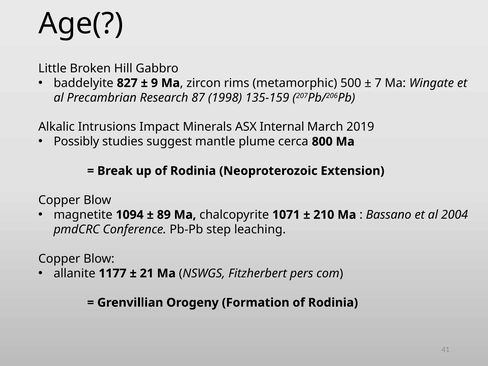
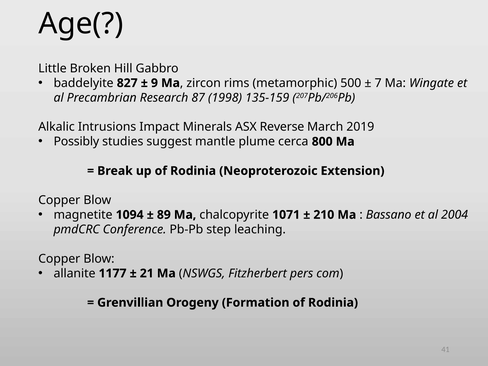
Internal: Internal -> Reverse (282, 127)
